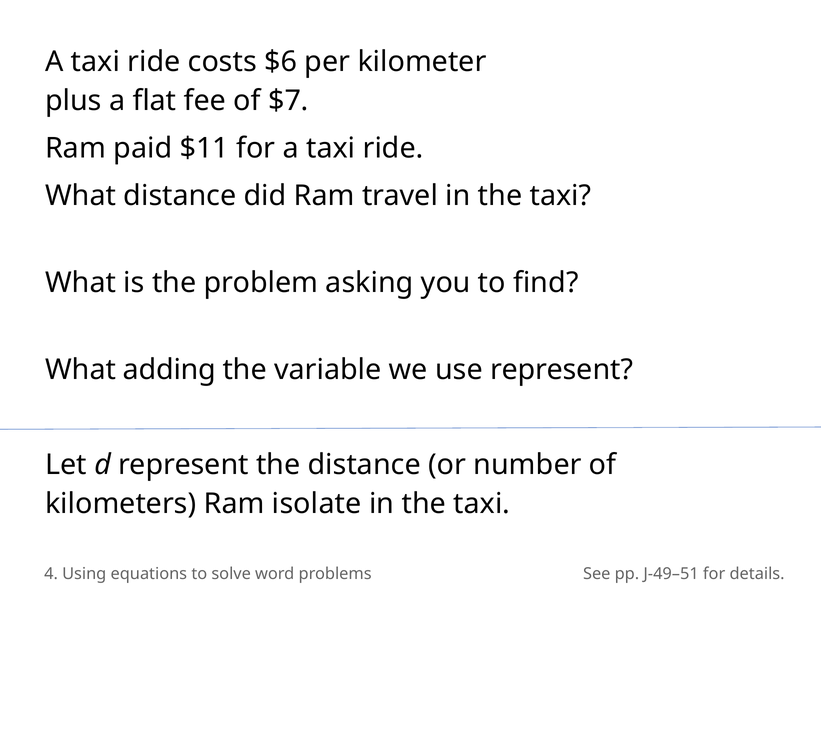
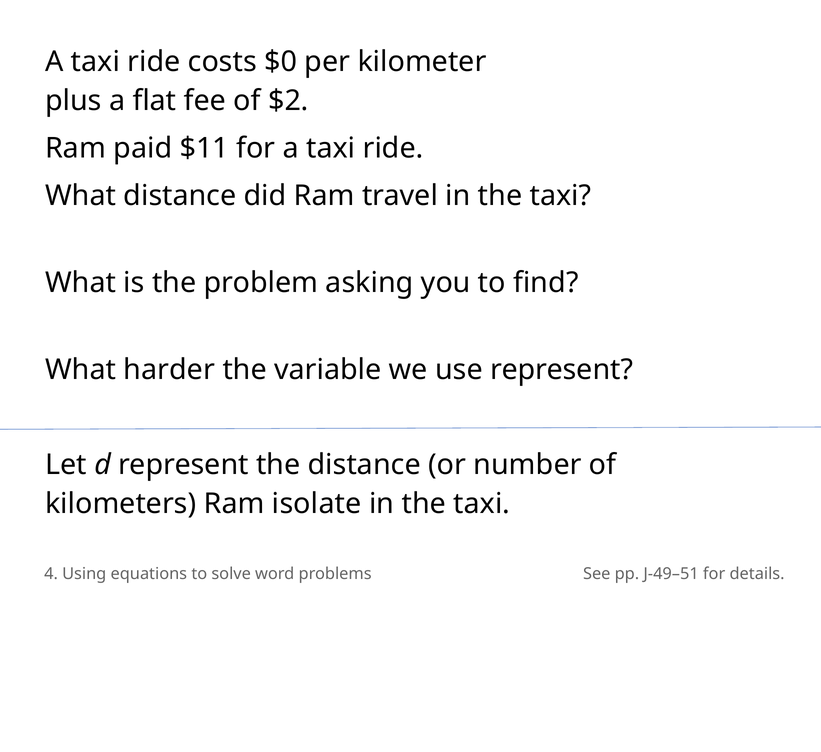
$6: $6 -> $0 (281, 62)
$7: $7 -> $2 (288, 101)
adding: adding -> harder (169, 370)
